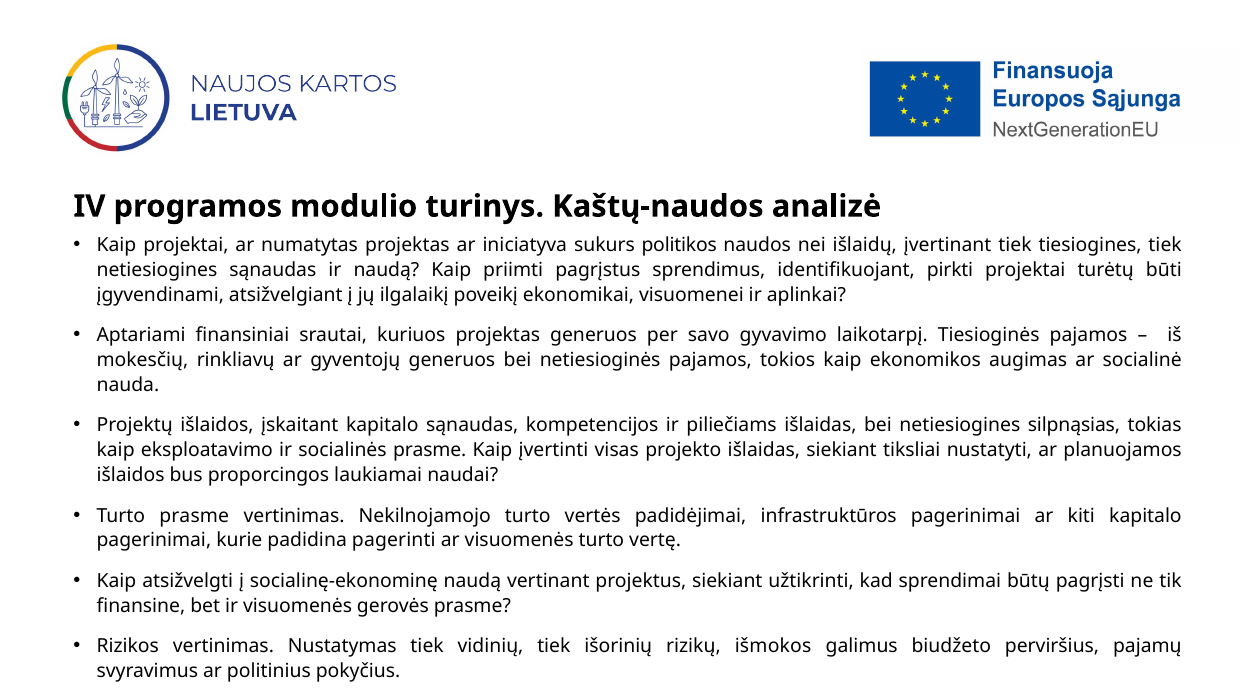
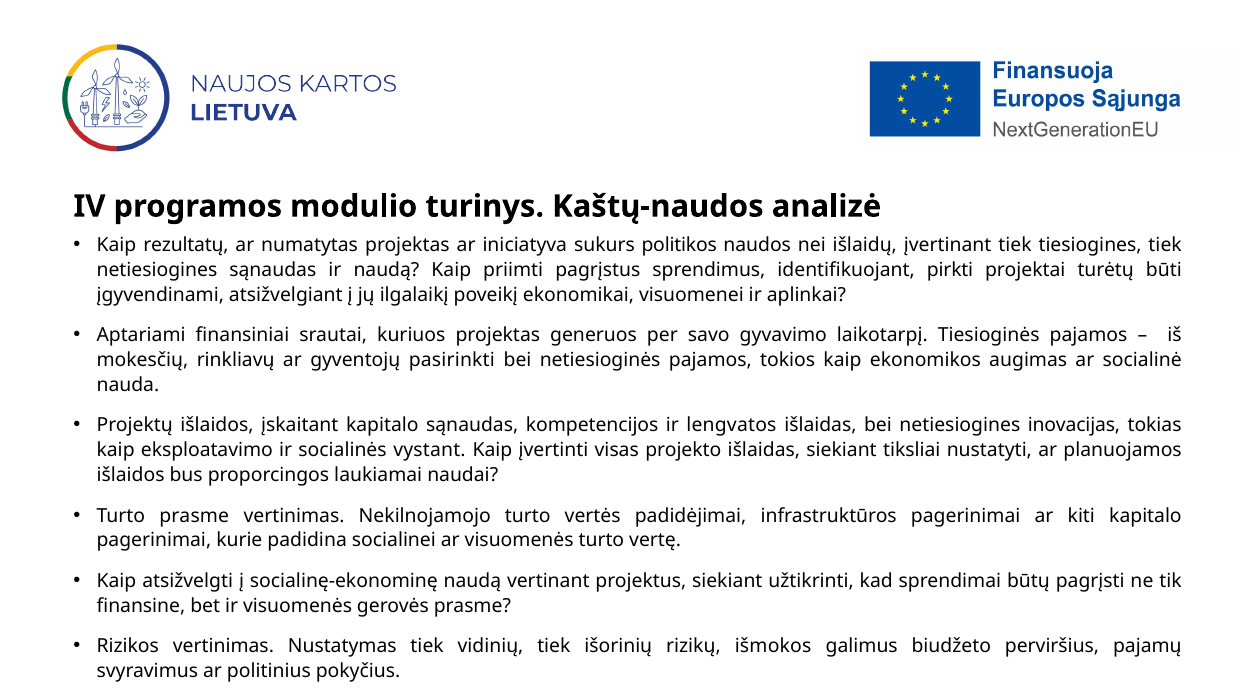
Kaip projektai: projektai -> rezultatų (186, 245)
gyventojų generuos: generuos -> pasirinkti (452, 360)
piliečiams: piliečiams -> lengvatos (731, 425)
silpnąsias: silpnąsias -> inovacijas (1074, 425)
socialinės prasme: prasme -> vystant (429, 450)
pagerinti: pagerinti -> socialinei (394, 540)
